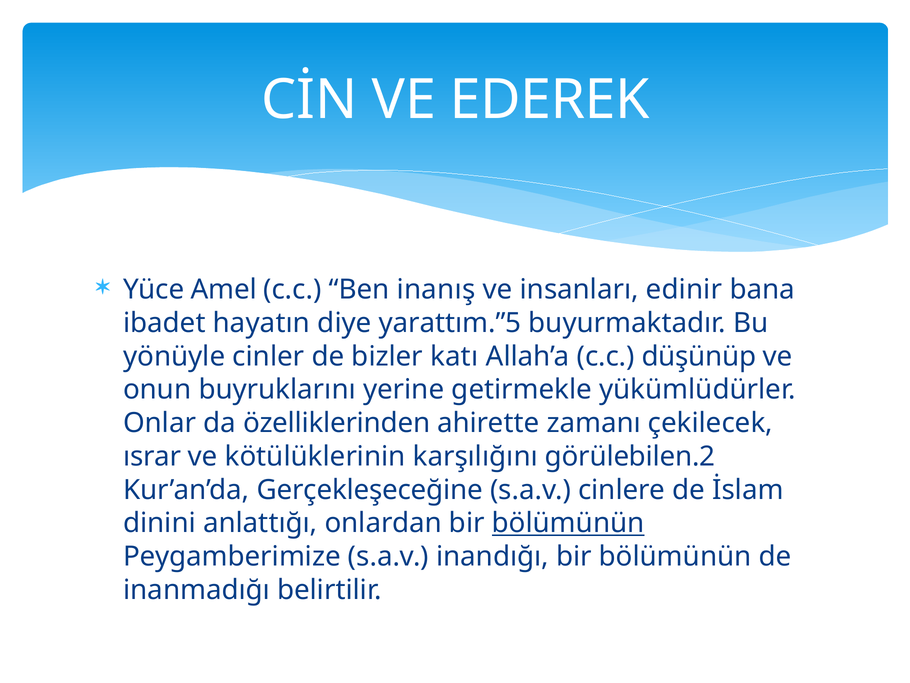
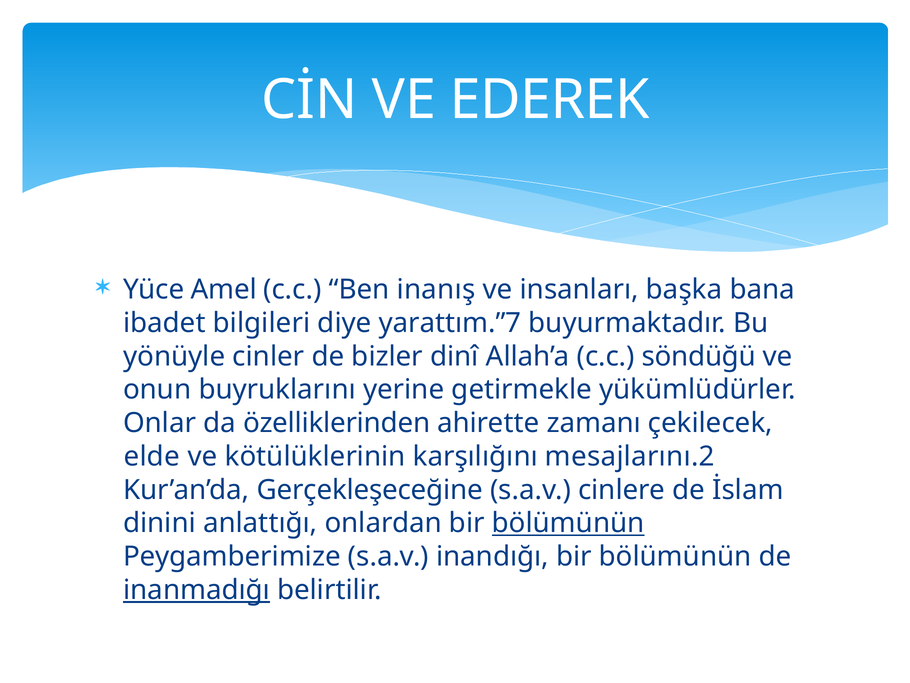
edinir: edinir -> başka (684, 289)
hayatın: hayatın -> bilgileri (261, 323)
yarattım.”5: yarattım.”5 -> yarattım.”7 (450, 323)
katı: katı -> dinî (454, 356)
düşünüp: düşünüp -> söndüğü (699, 356)
ısrar: ısrar -> elde (152, 456)
görülebilen.2: görülebilen.2 -> mesajlarını.2 (630, 456)
inanmadığı underline: none -> present (197, 590)
